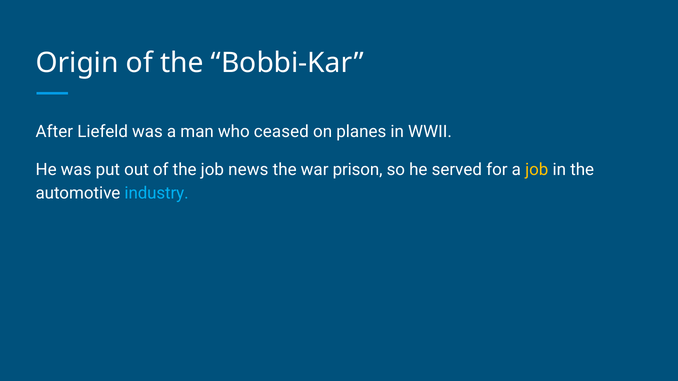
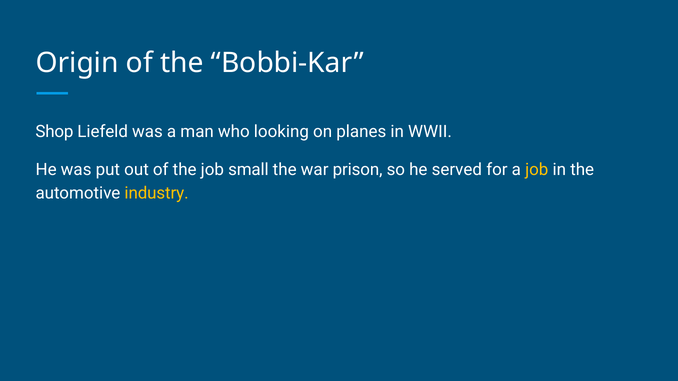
After: After -> Shop (54, 132)
ceased: ceased -> looking (281, 132)
news: news -> small (248, 170)
industry colour: light blue -> yellow (157, 193)
